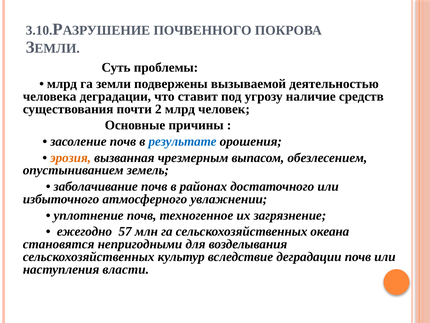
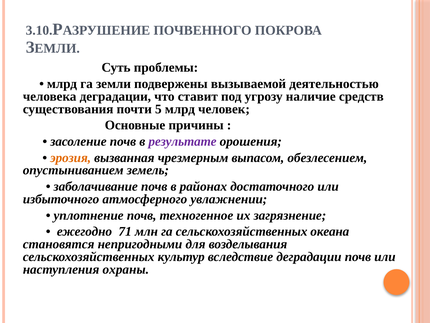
2: 2 -> 5 (158, 109)
результате colour: blue -> purple (183, 141)
57: 57 -> 71 (125, 231)
власти: власти -> охраны (126, 269)
